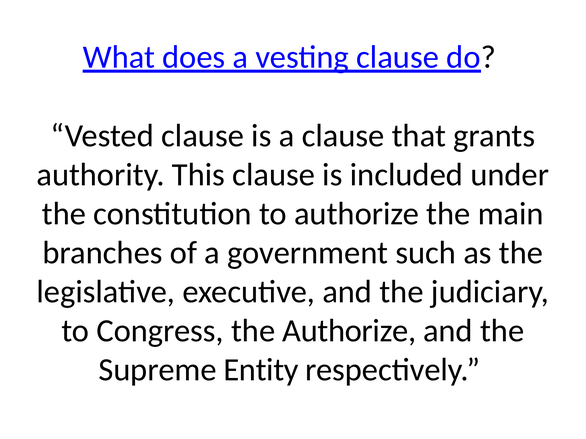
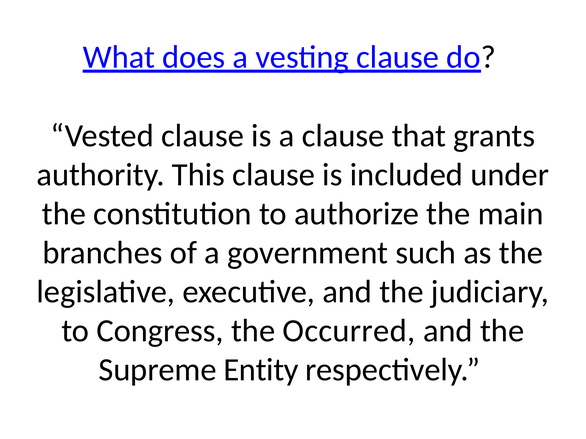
the Authorize: Authorize -> Occurred (349, 331)
